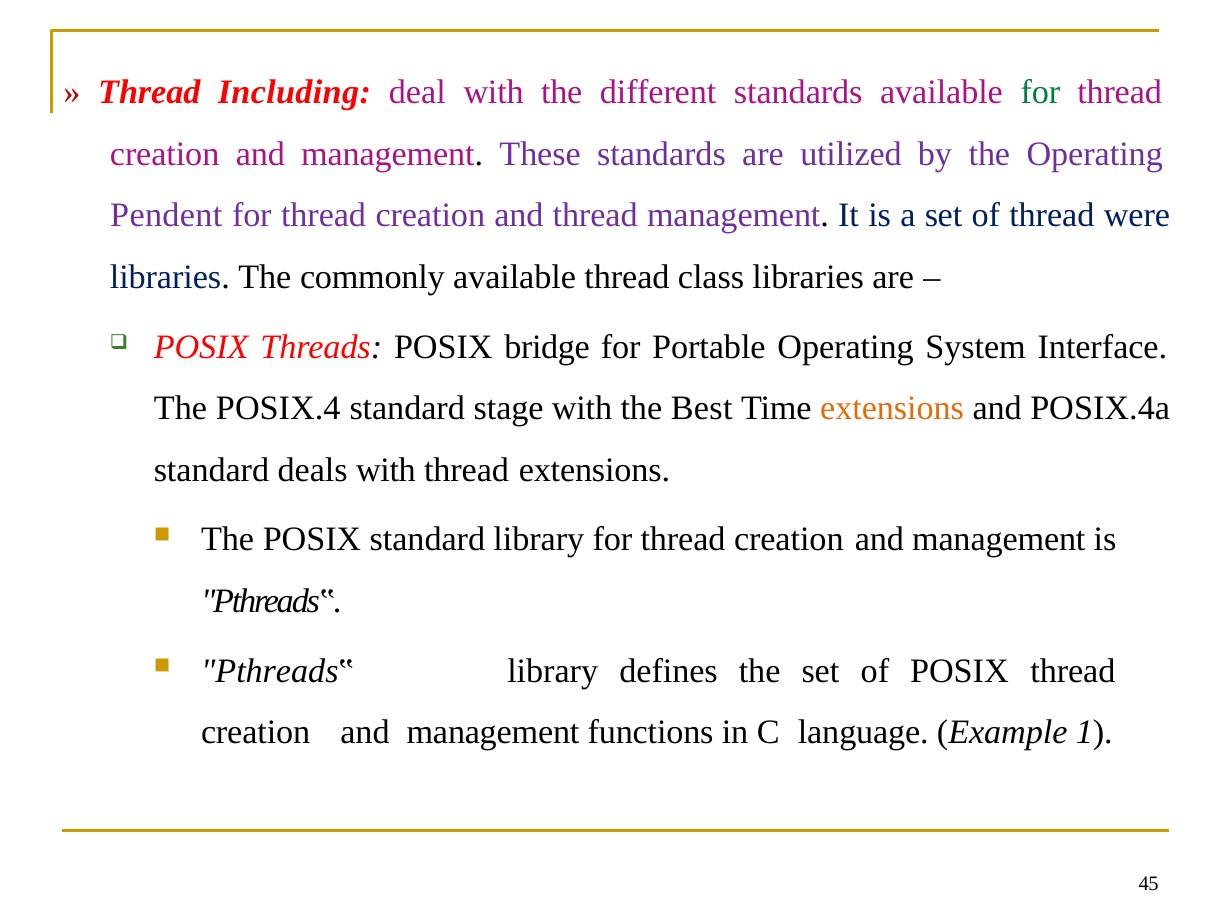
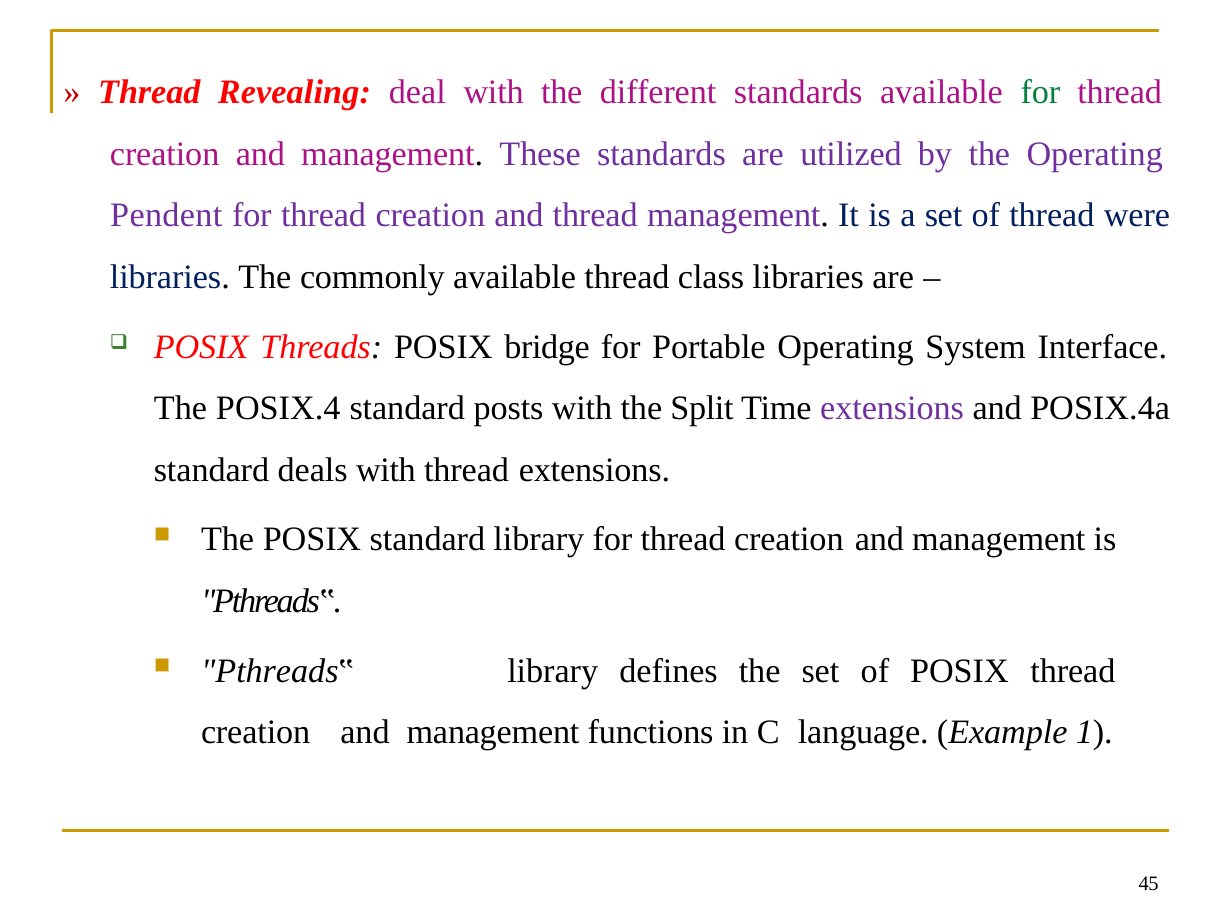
Including: Including -> Revealing (294, 92)
stage: stage -> posts (509, 408)
Best: Best -> Split (702, 408)
extensions colour: orange -> purple (892, 408)
